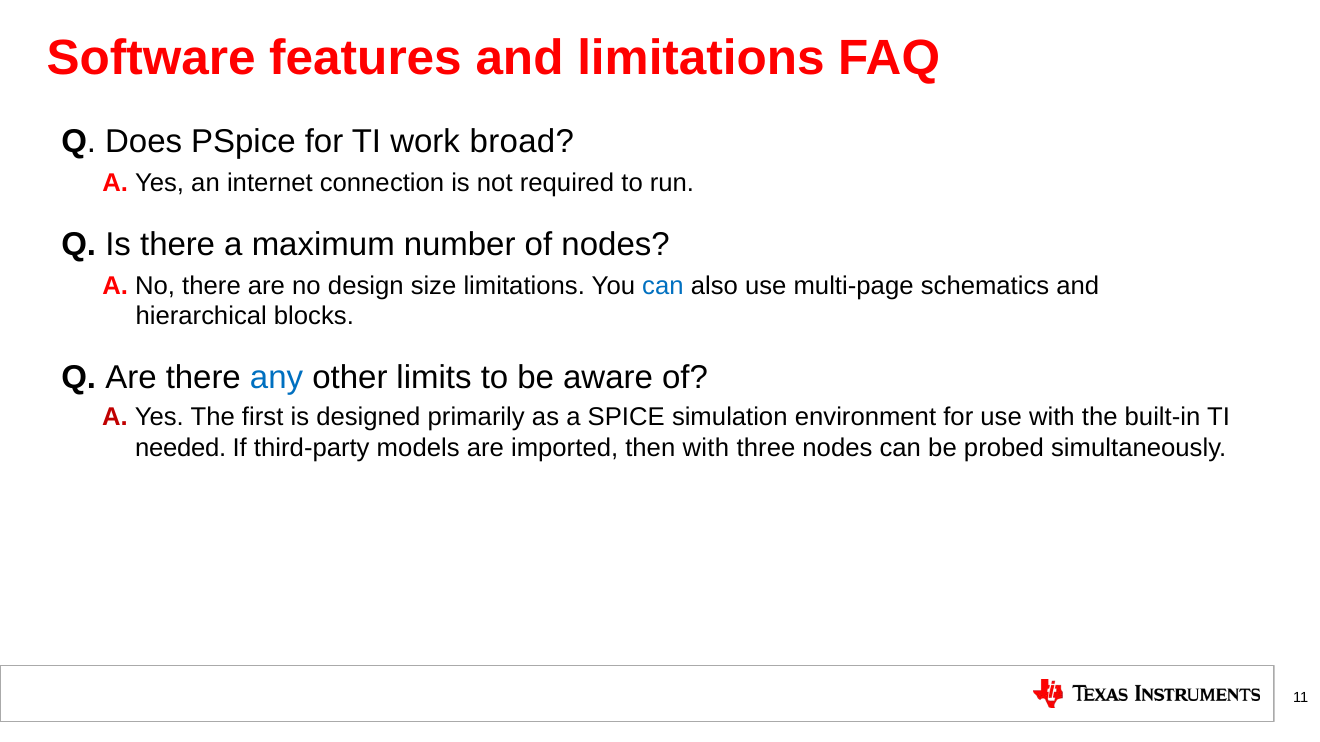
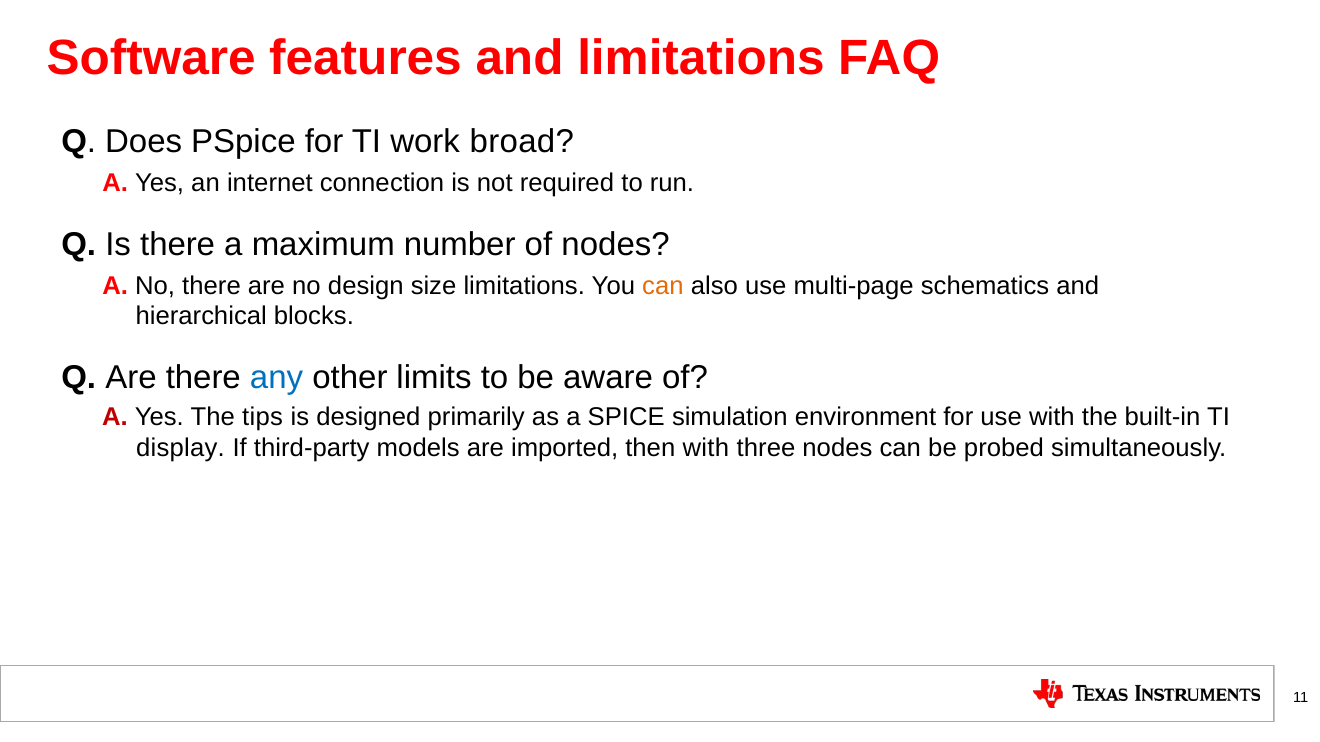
can colour: blue -> orange (663, 286)
first: first -> tips (263, 418)
needed: needed -> display (180, 448)
